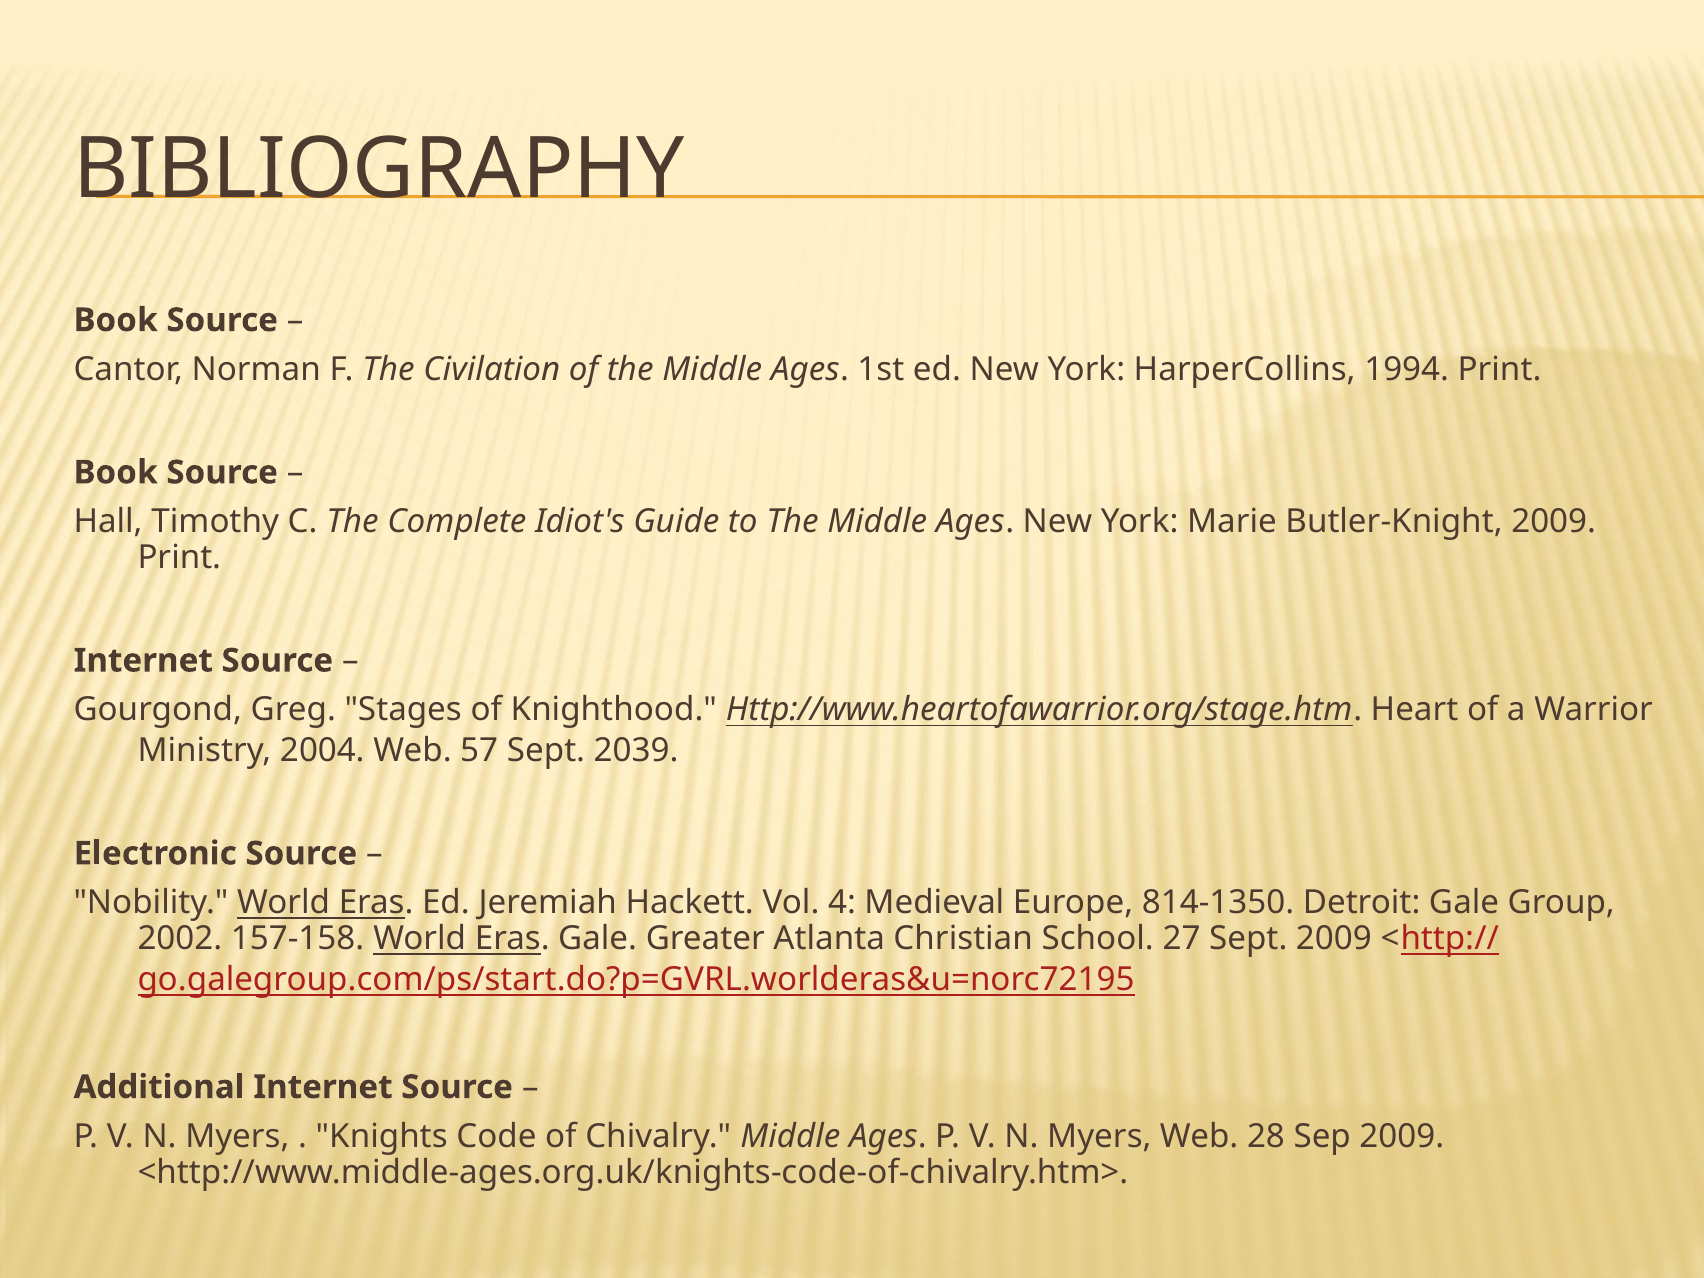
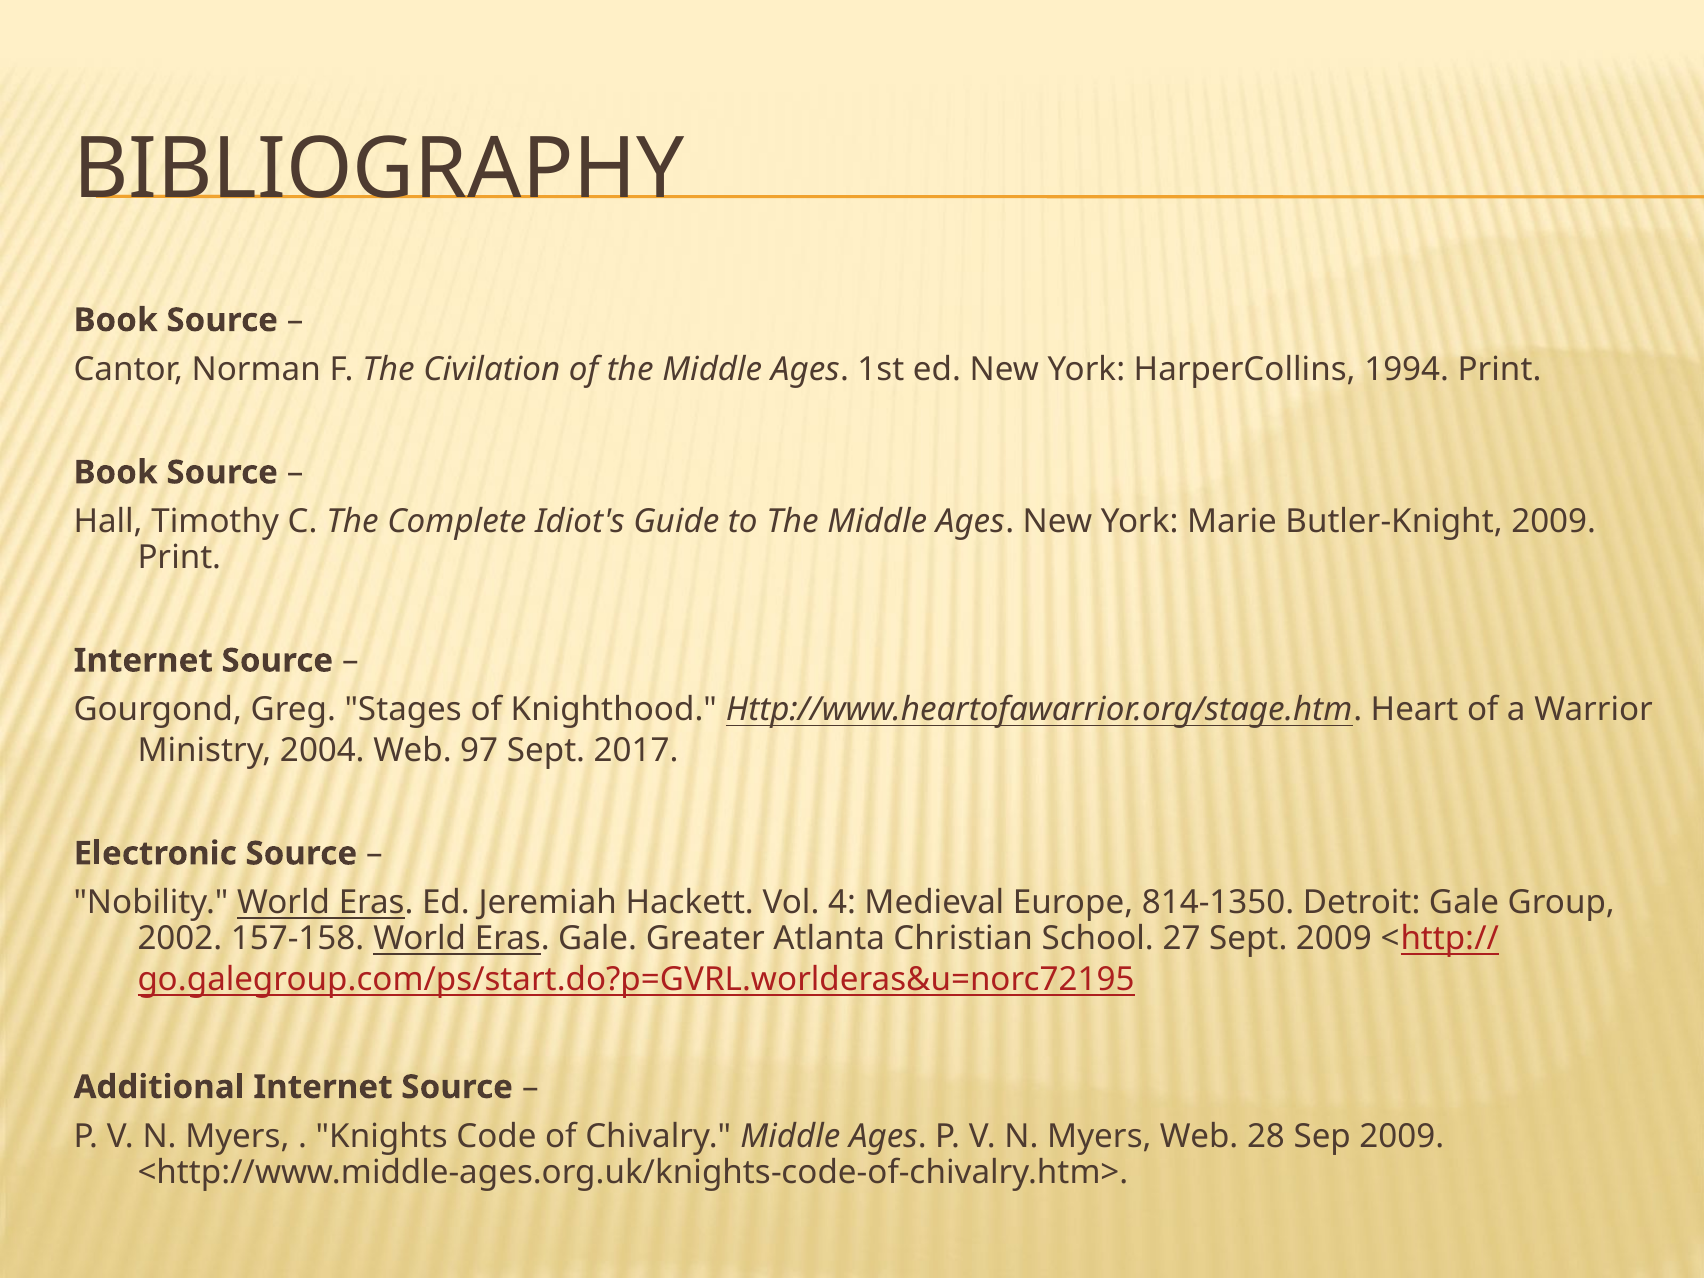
57: 57 -> 97 (479, 751)
2039: 2039 -> 2017 (636, 751)
